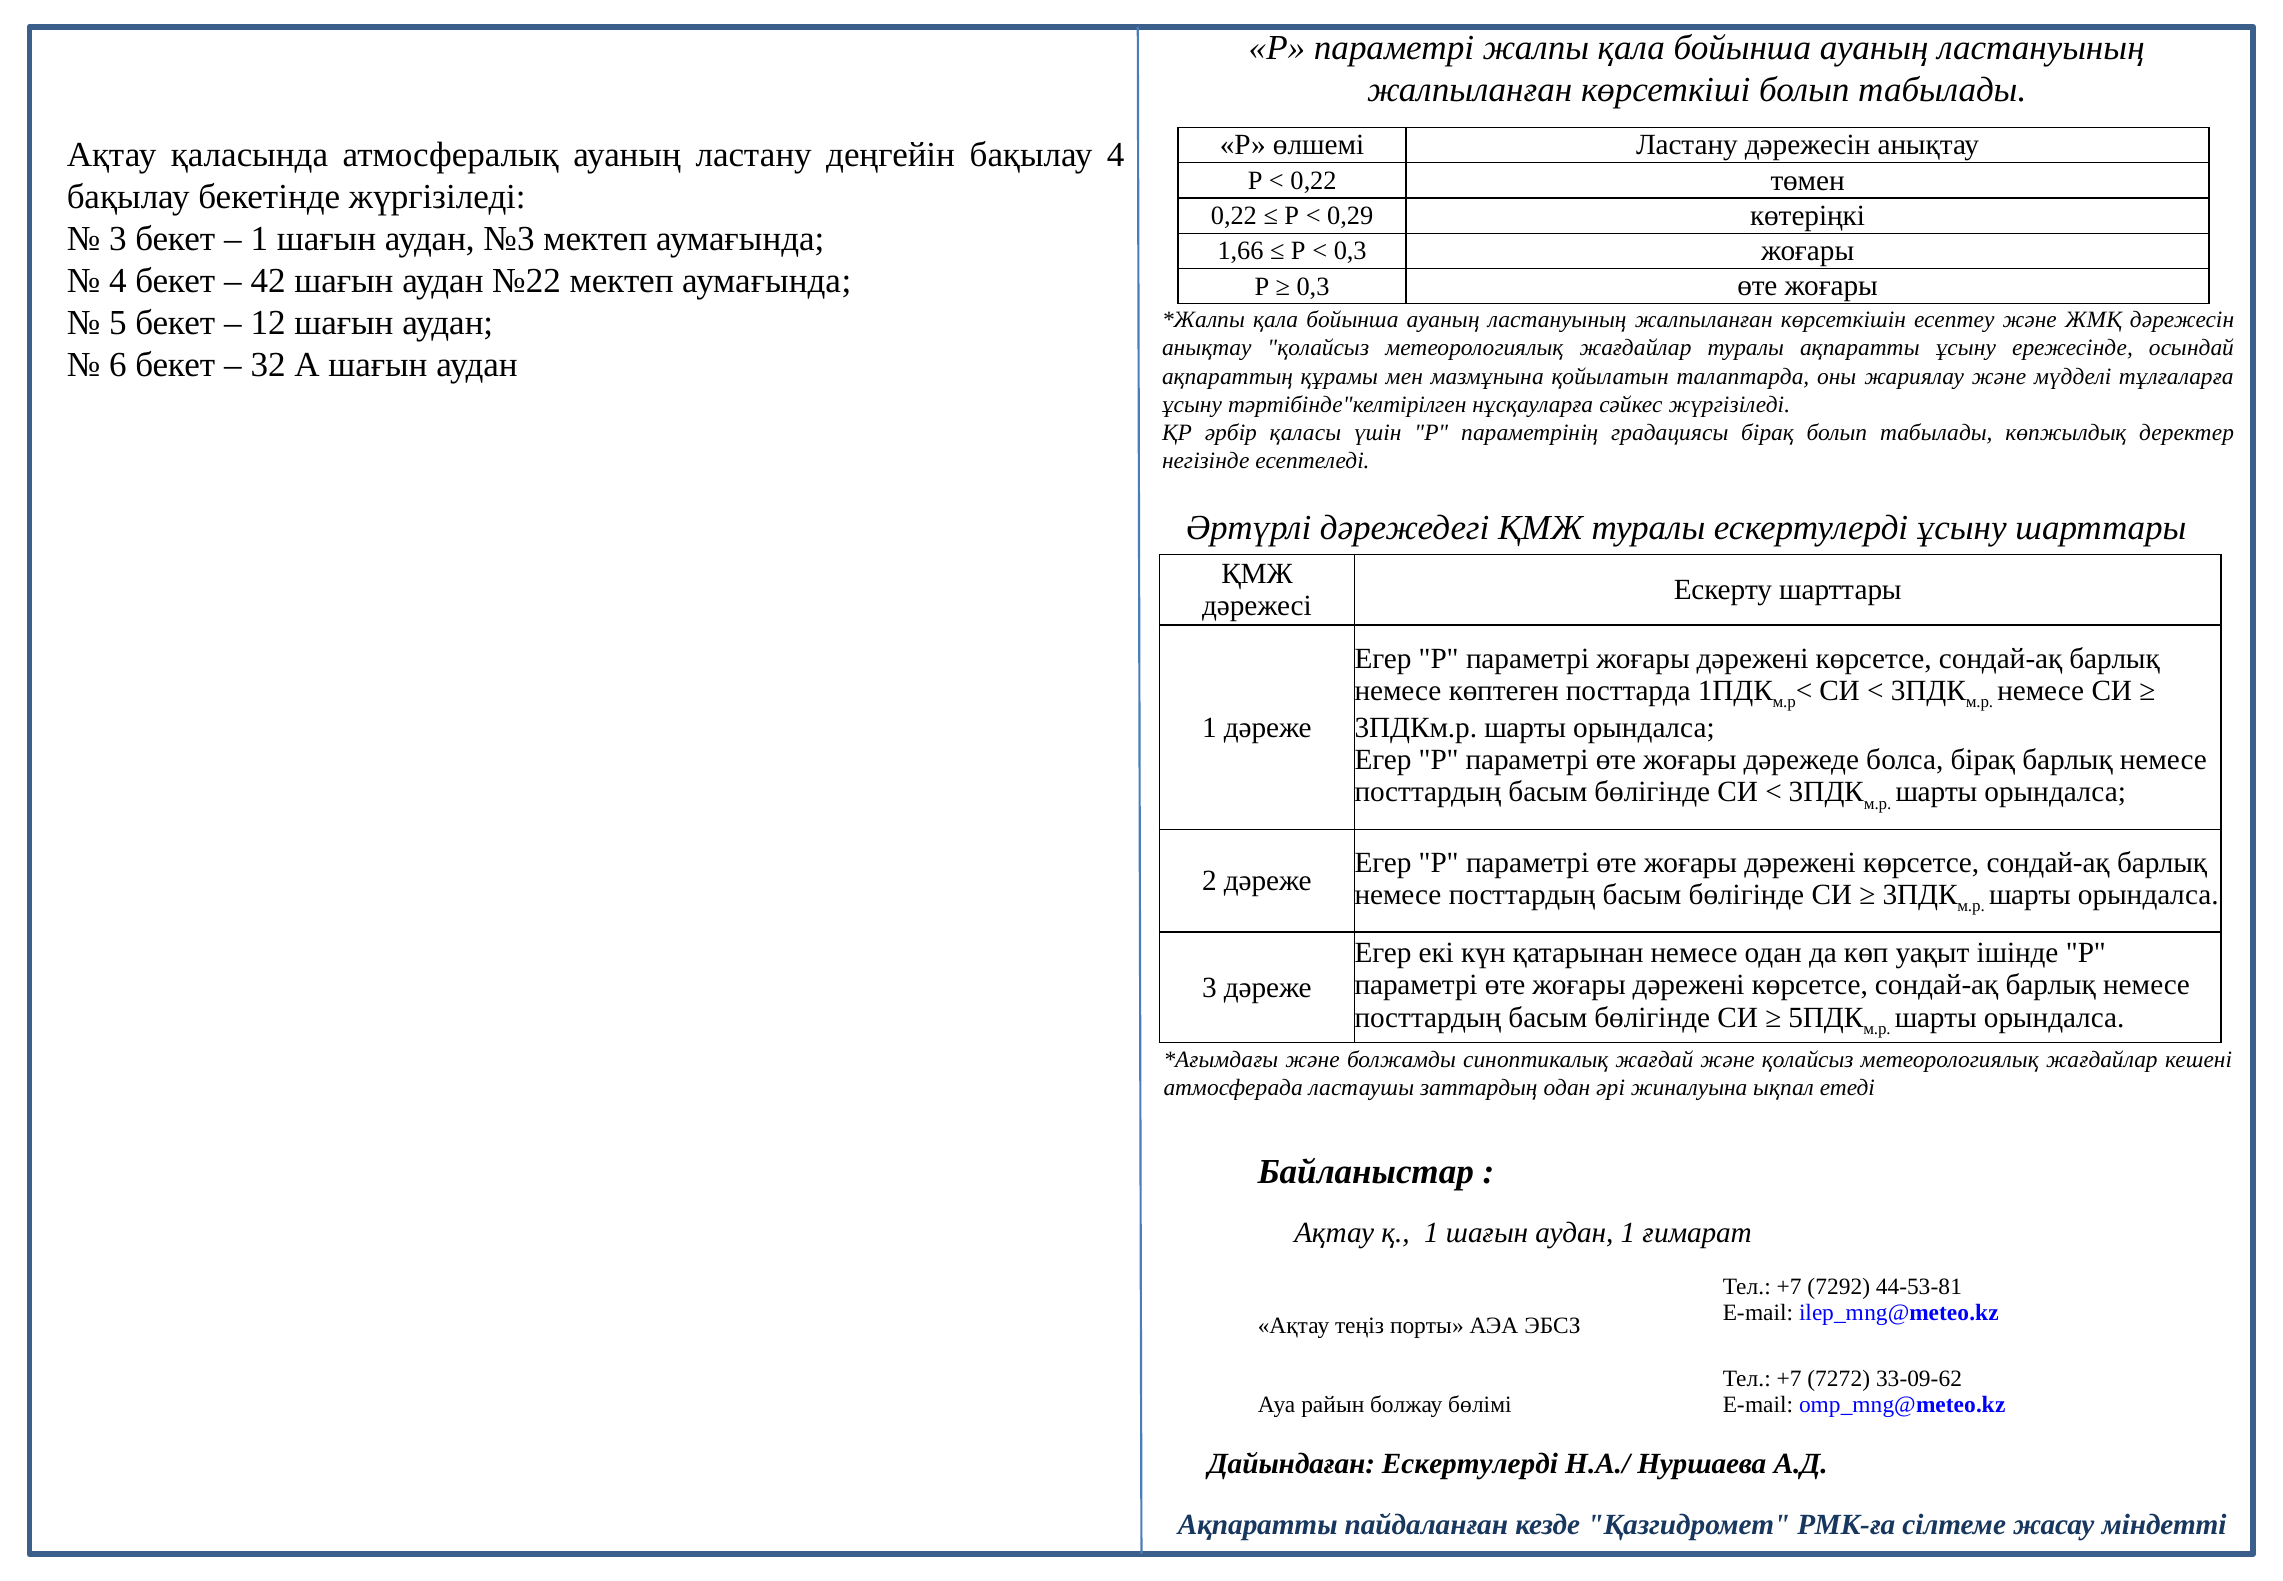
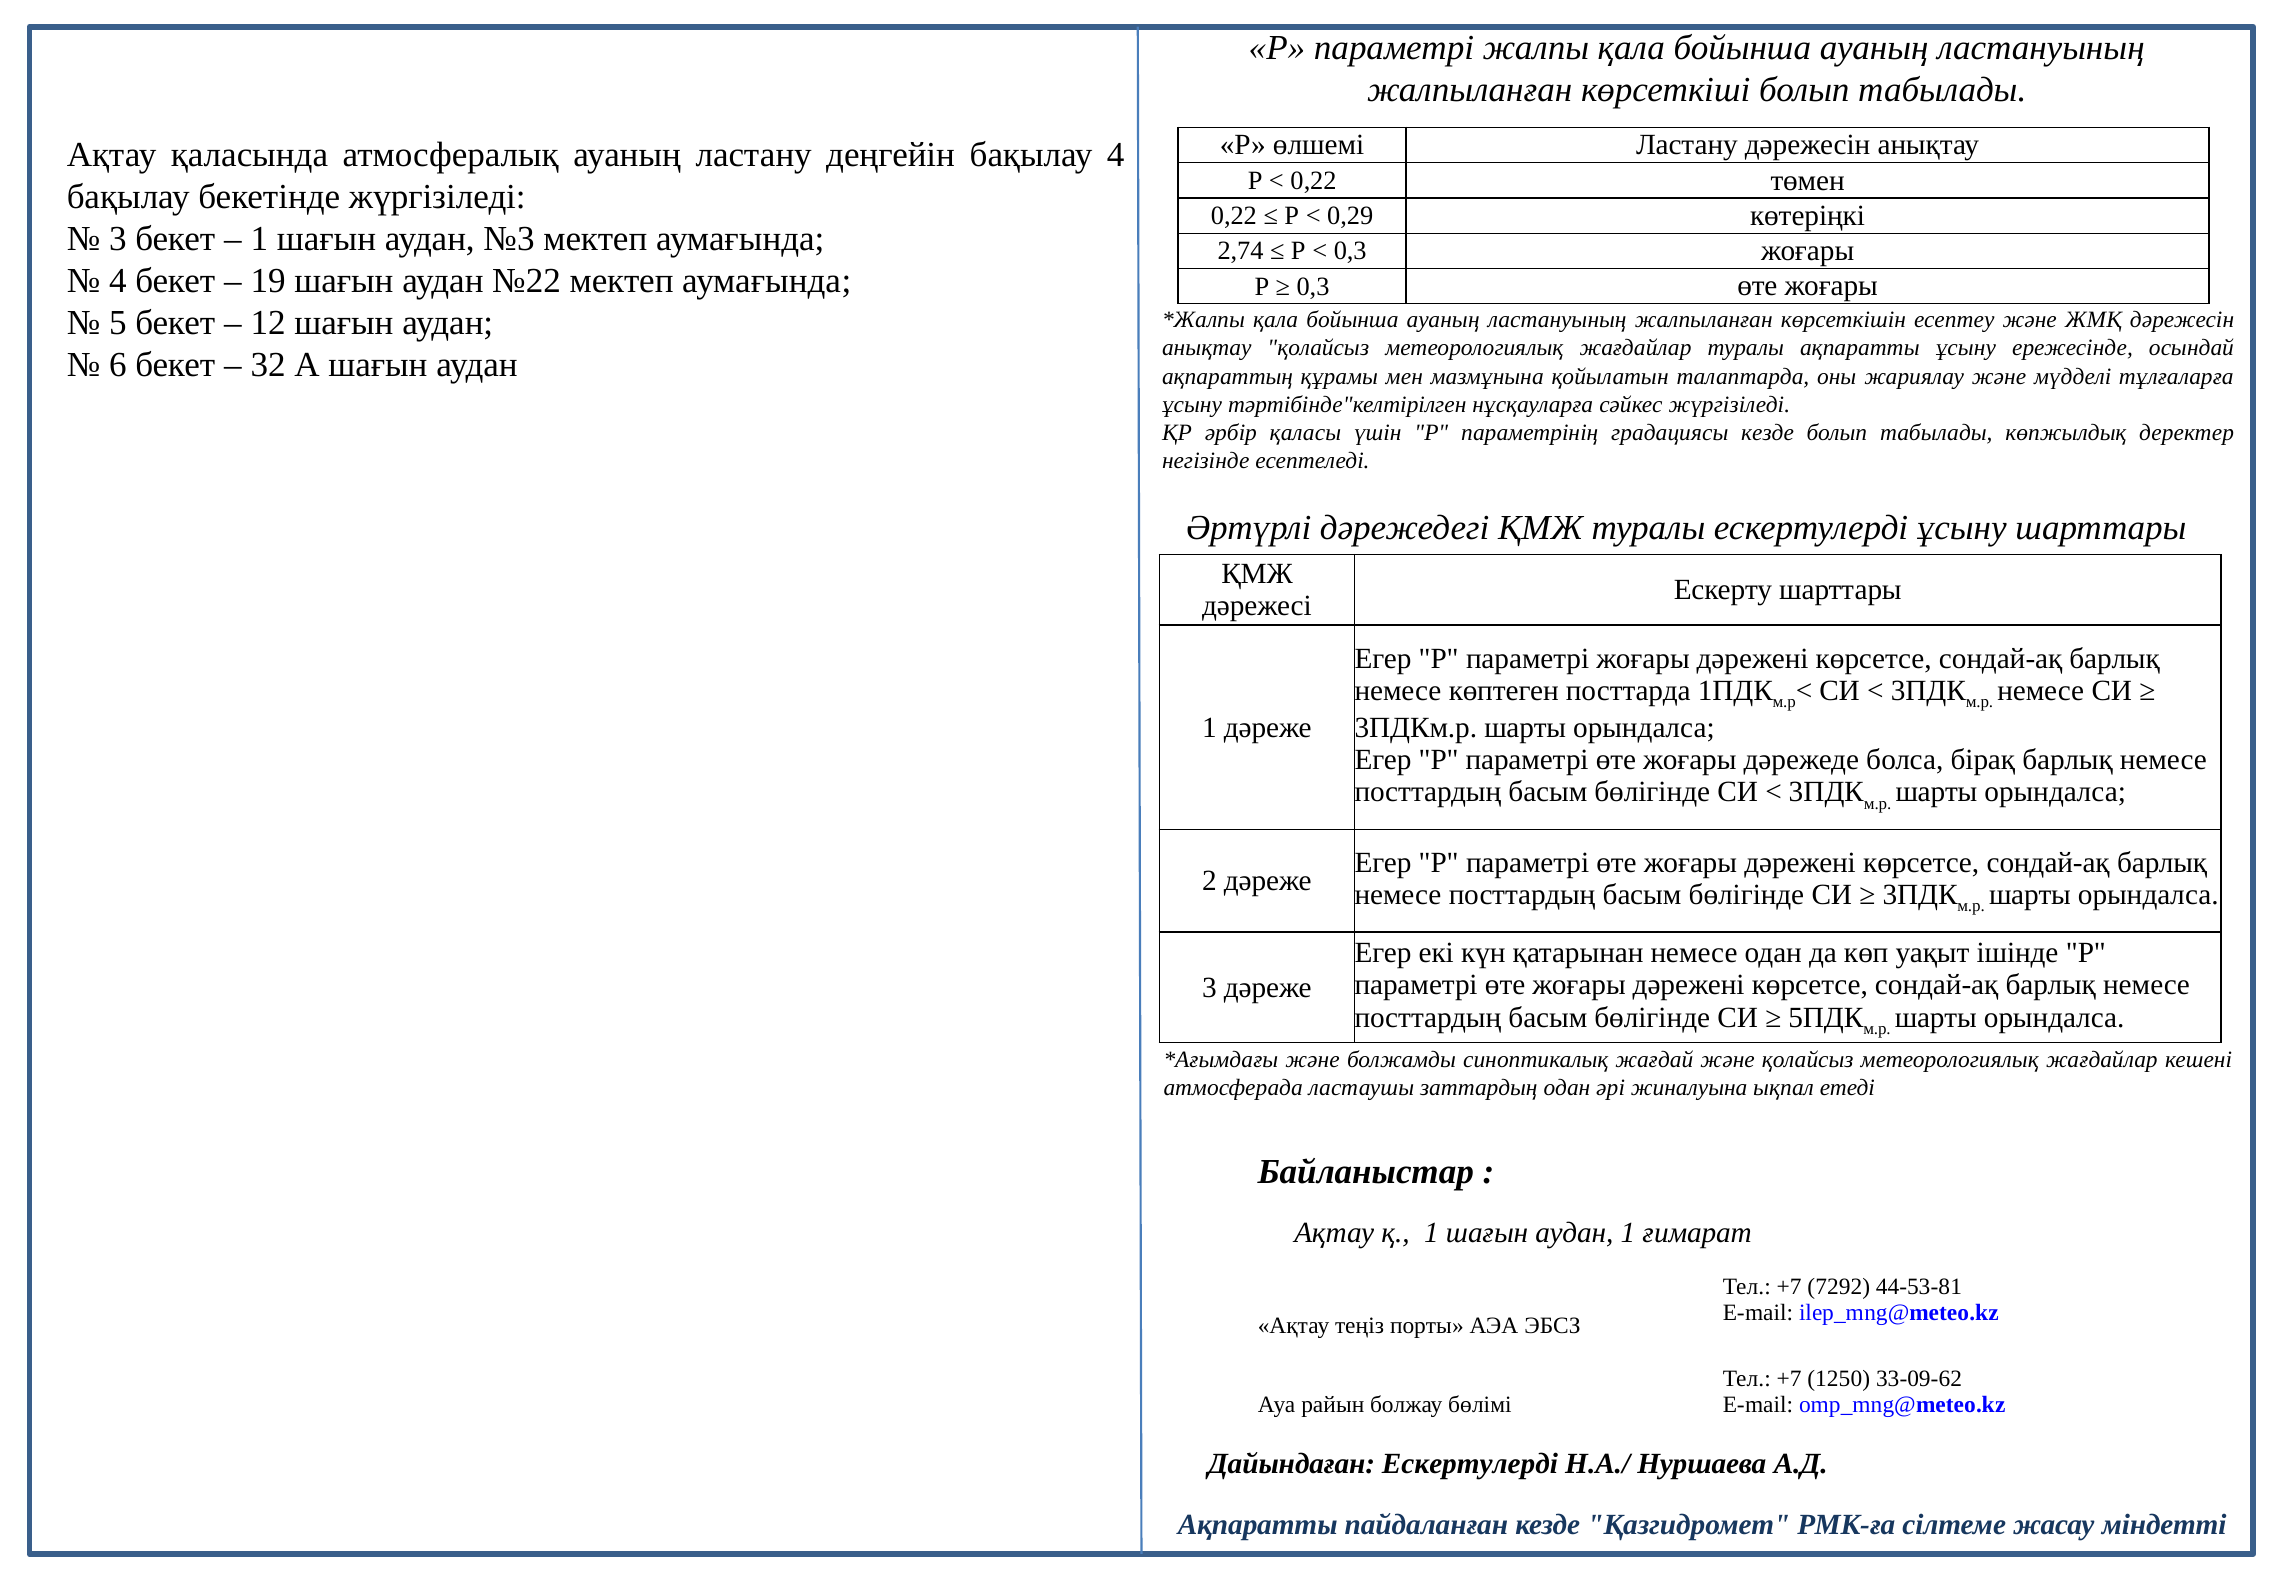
1,66: 1,66 -> 2,74 (1241, 251)
42: 42 -> 19 (268, 281)
градациясы бірақ: бірақ -> кезде (1768, 432)
7272: 7272 -> 1250 (1839, 1379)
